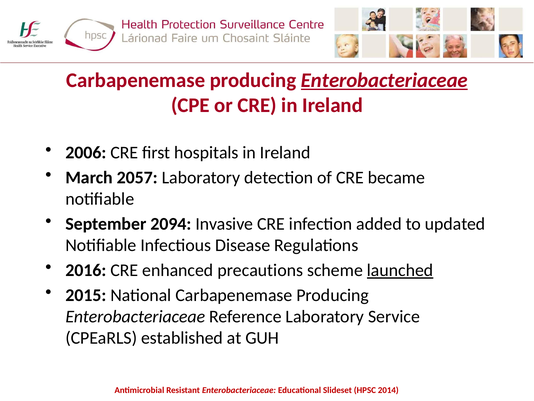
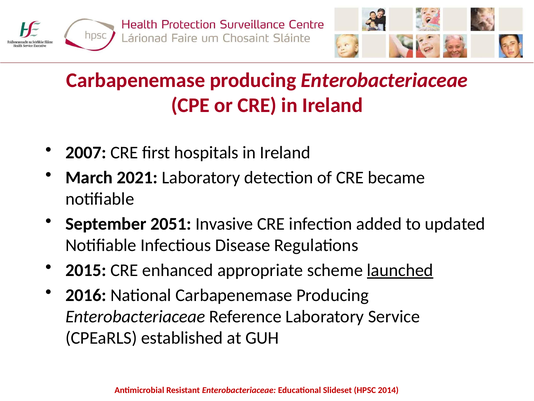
Enterobacteriaceae underline: present -> none (384, 80)
2006: 2006 -> 2007 (86, 153)
2057: 2057 -> 2021 (137, 177)
2094: 2094 -> 2051 (171, 224)
2016: 2016 -> 2015 (86, 270)
precautions: precautions -> appropriate (260, 270)
2015: 2015 -> 2016 (86, 295)
